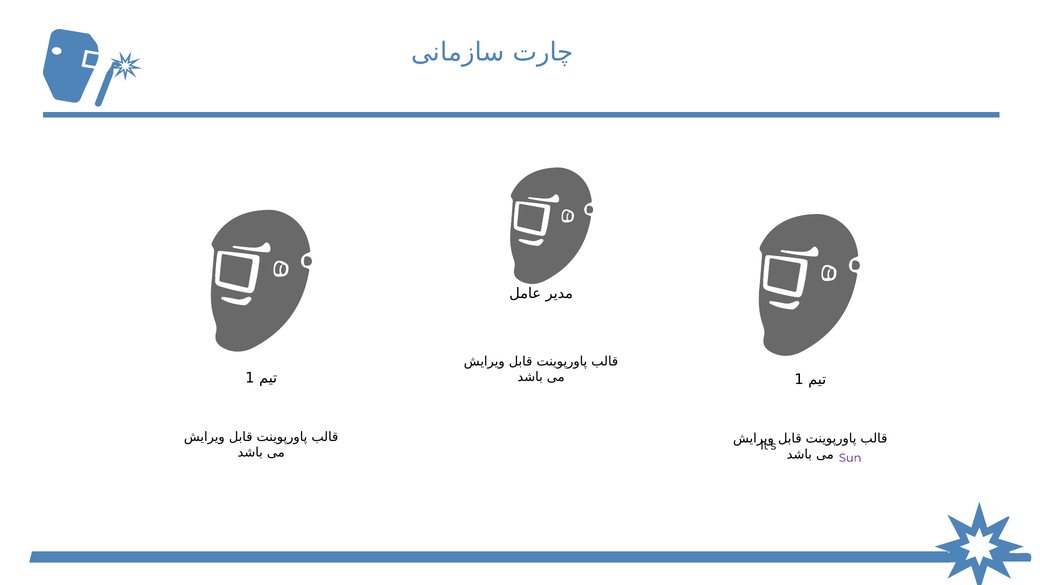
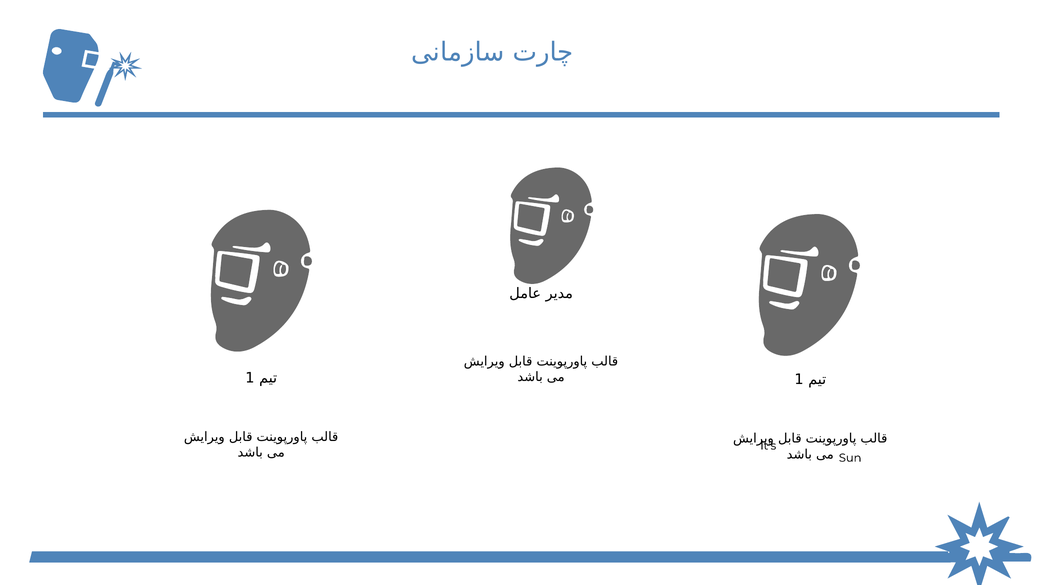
Sun colour: purple -> black (850, 458)
